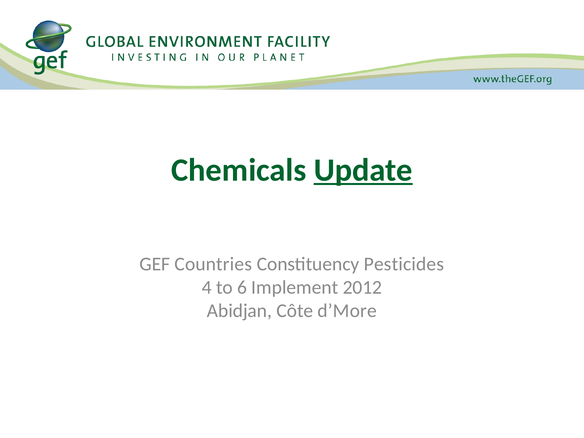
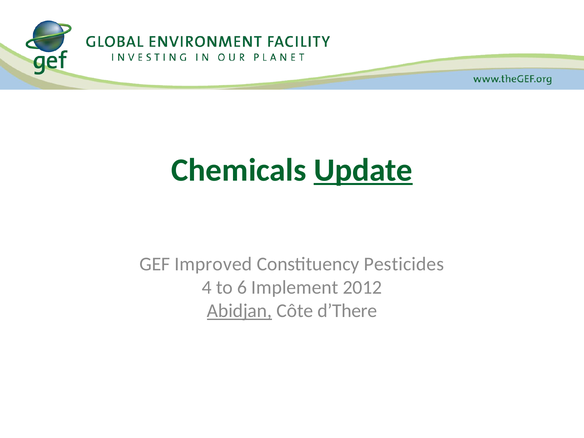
Countries: Countries -> Improved (213, 264)
Abidjan underline: none -> present (239, 311)
d’More: d’More -> d’There (347, 311)
